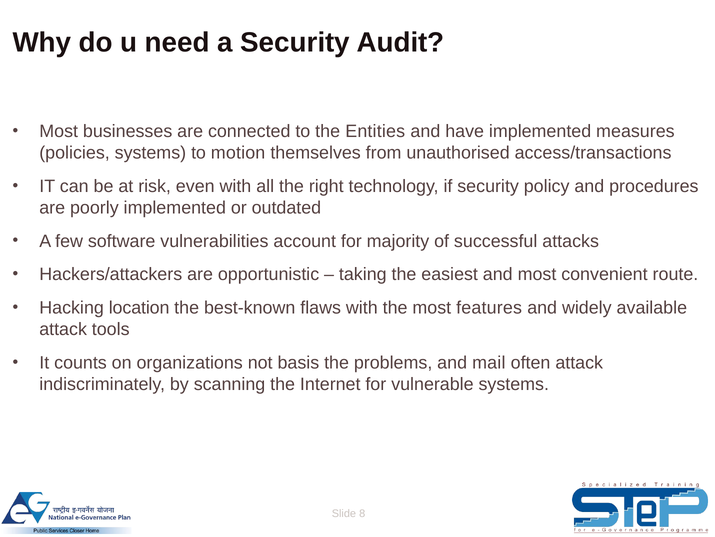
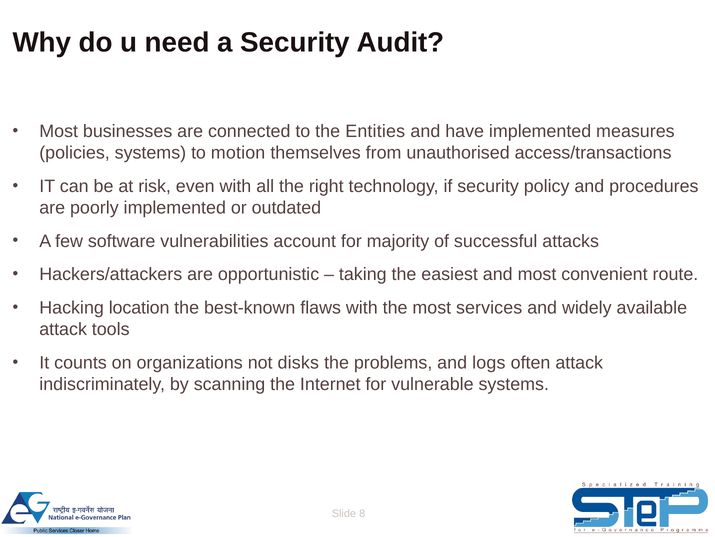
features: features -> services (489, 308)
basis: basis -> disks (298, 362)
mail: mail -> logs (489, 362)
